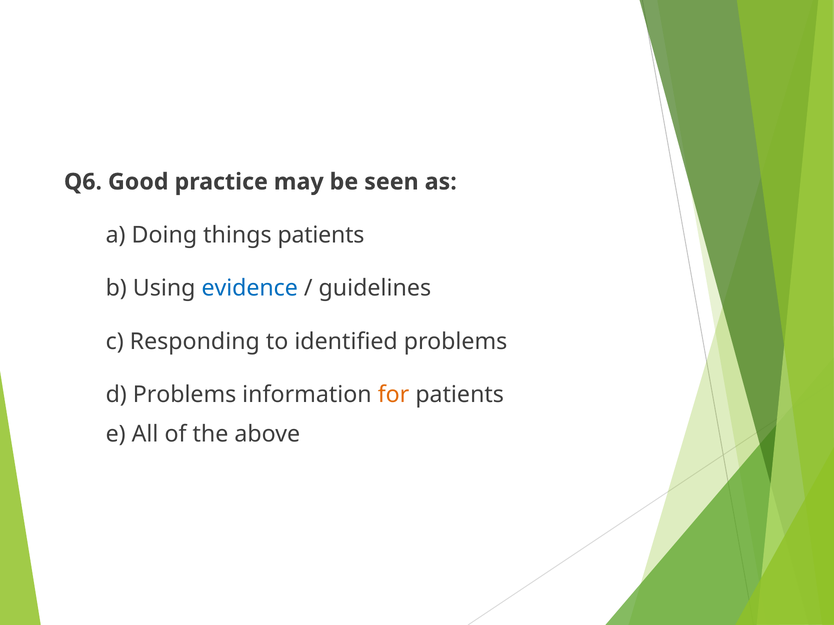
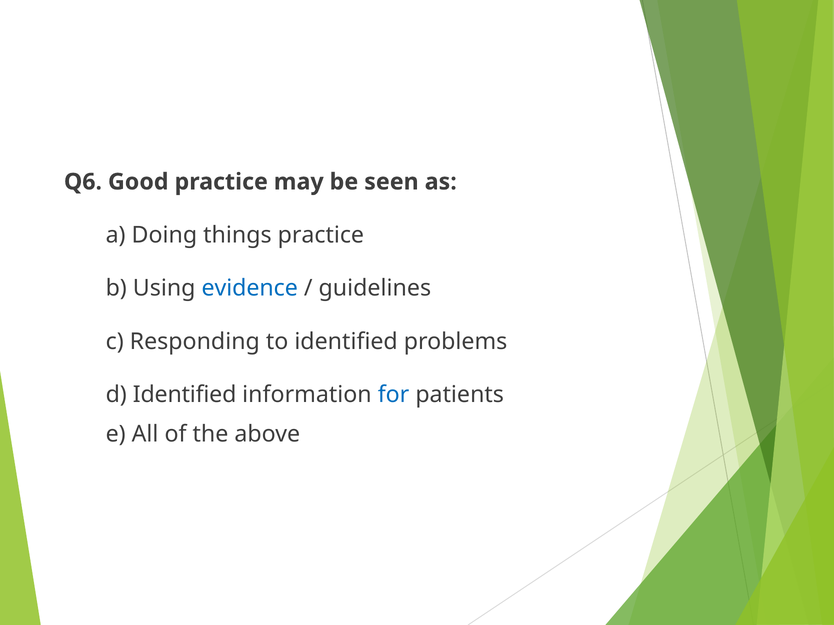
things patients: patients -> practice (321, 235)
d Problems: Problems -> Identified (185, 395)
for colour: orange -> blue (394, 395)
